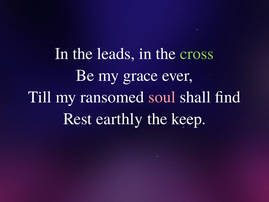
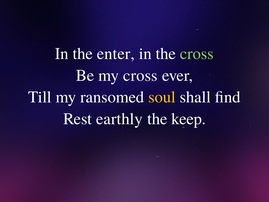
leads: leads -> enter (116, 54)
my grace: grace -> cross (140, 75)
soul colour: pink -> yellow (162, 97)
